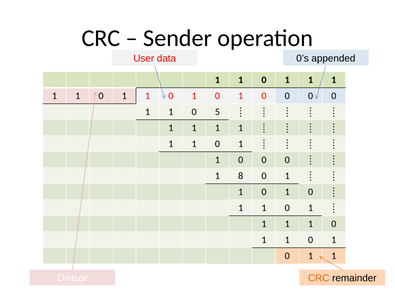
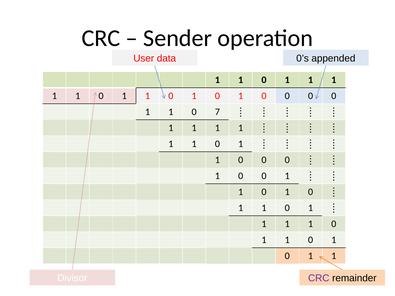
5: 5 -> 7 (217, 112)
8: 8 -> 0 (241, 176)
CRC colour: orange -> purple (319, 278)
